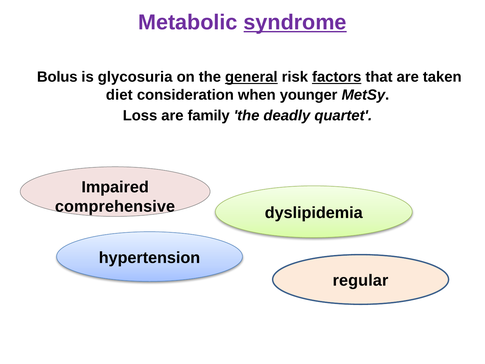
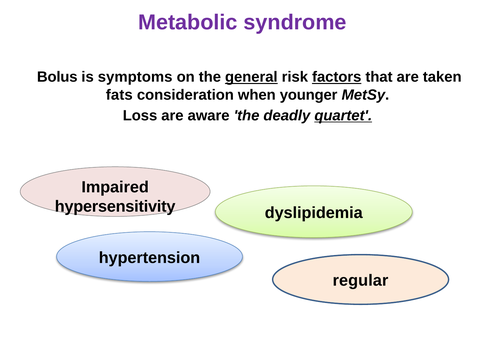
syndrome underline: present -> none (295, 23)
glycosuria: glycosuria -> symptoms (135, 77)
diet: diet -> fats (119, 95)
family: family -> aware (209, 116)
quartet underline: none -> present (343, 116)
comprehensive: comprehensive -> hypersensitivity (115, 207)
